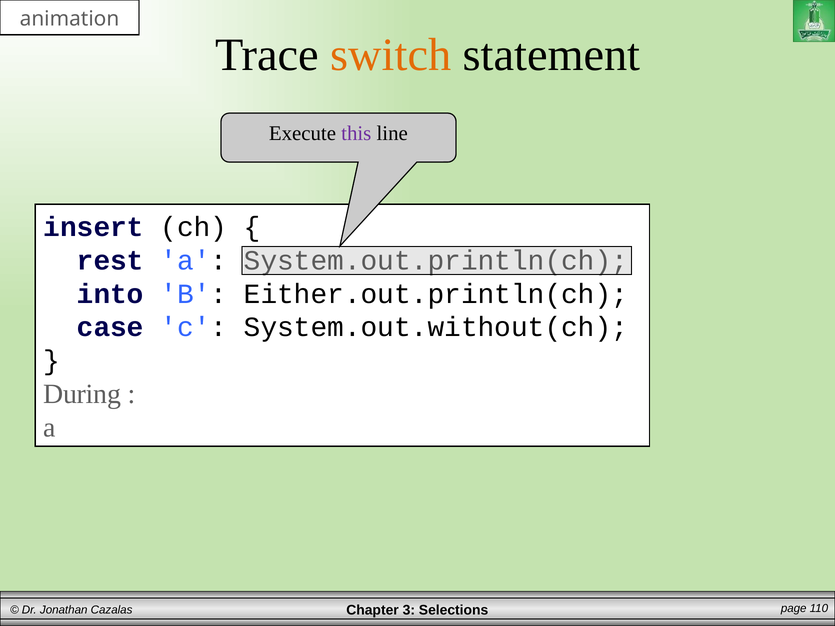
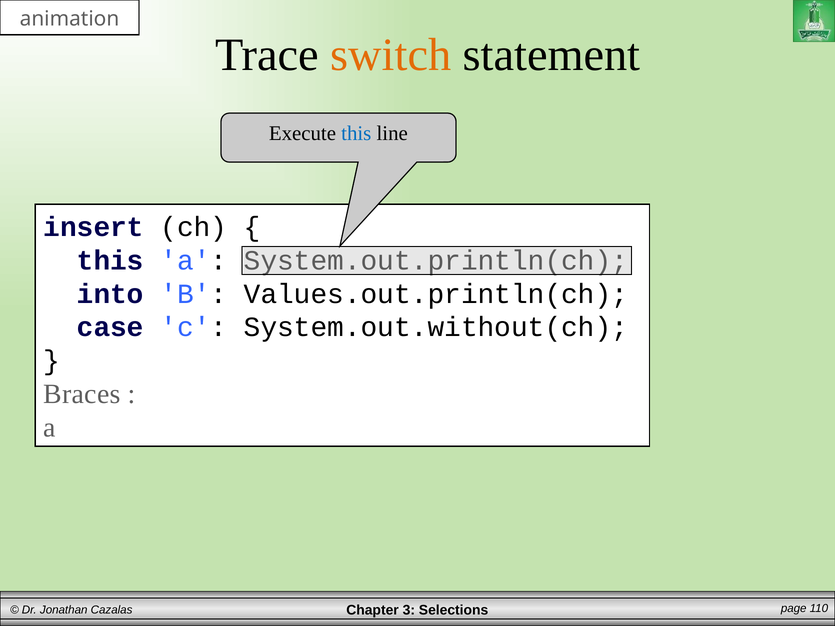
this colour: purple -> blue (356, 134)
rest: rest -> this (110, 261)
Either.out.println(ch: Either.out.println(ch -> Values.out.println(ch (436, 294)
During: During -> Braces (82, 394)
